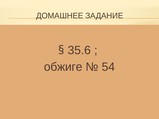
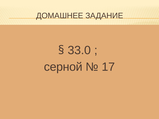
35.6: 35.6 -> 33.0 (79, 50)
обжиге: обжиге -> серной (63, 67)
54: 54 -> 17 (108, 67)
